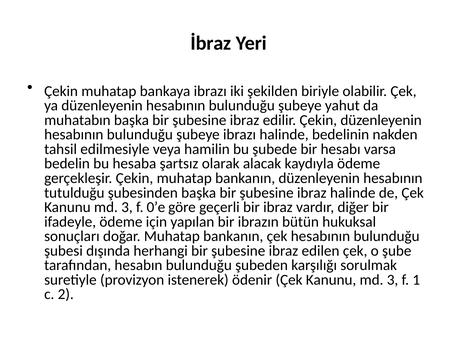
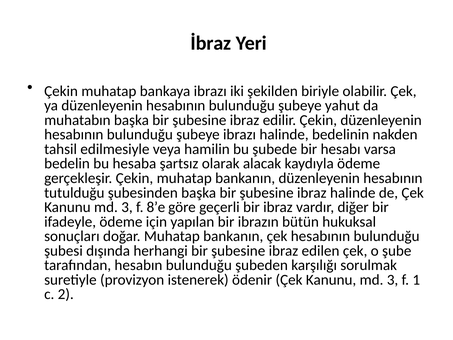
0’e: 0’e -> 8’e (156, 207)
